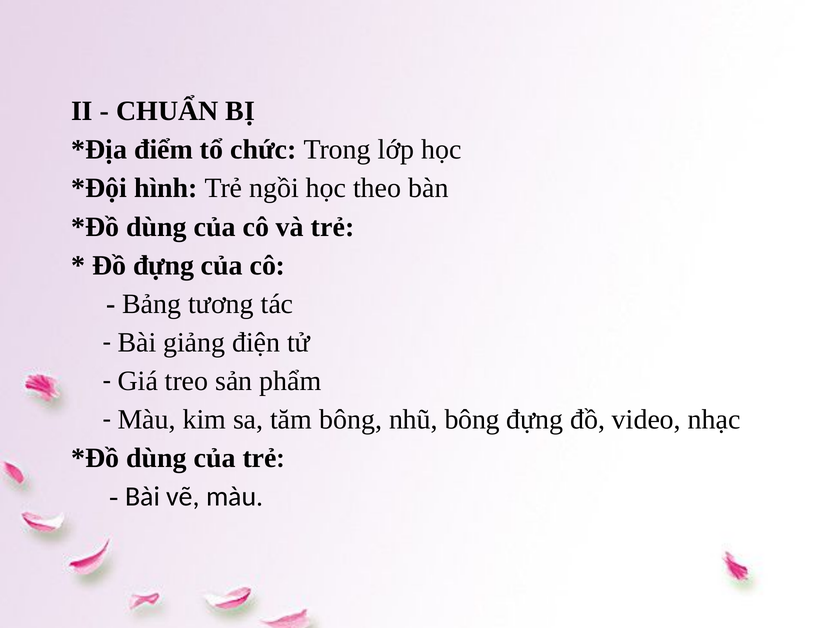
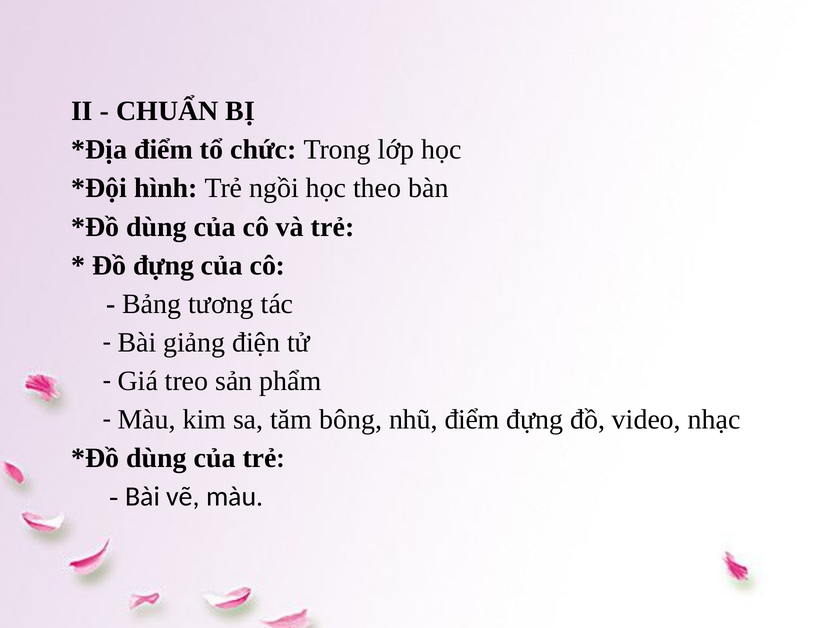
nhũ bông: bông -> điểm (472, 420)
